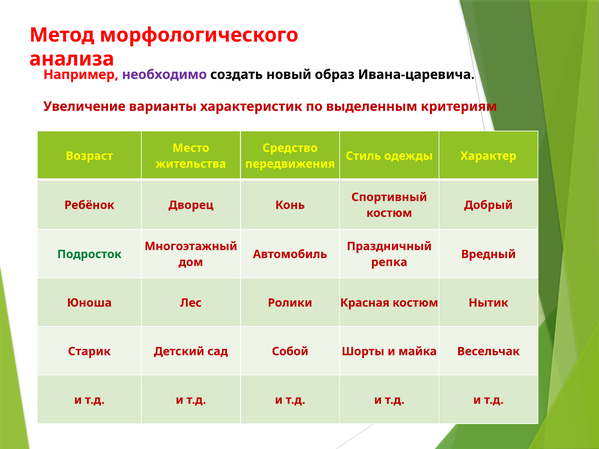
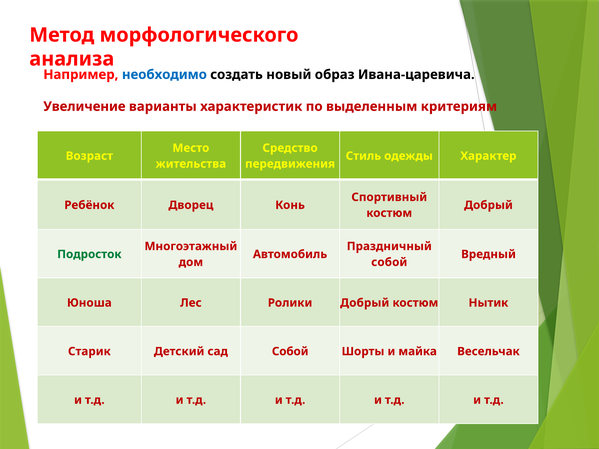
необходимо colour: purple -> blue (164, 75)
репка: репка -> собой (389, 262)
Ролики Красная: Красная -> Добрый (365, 303)
